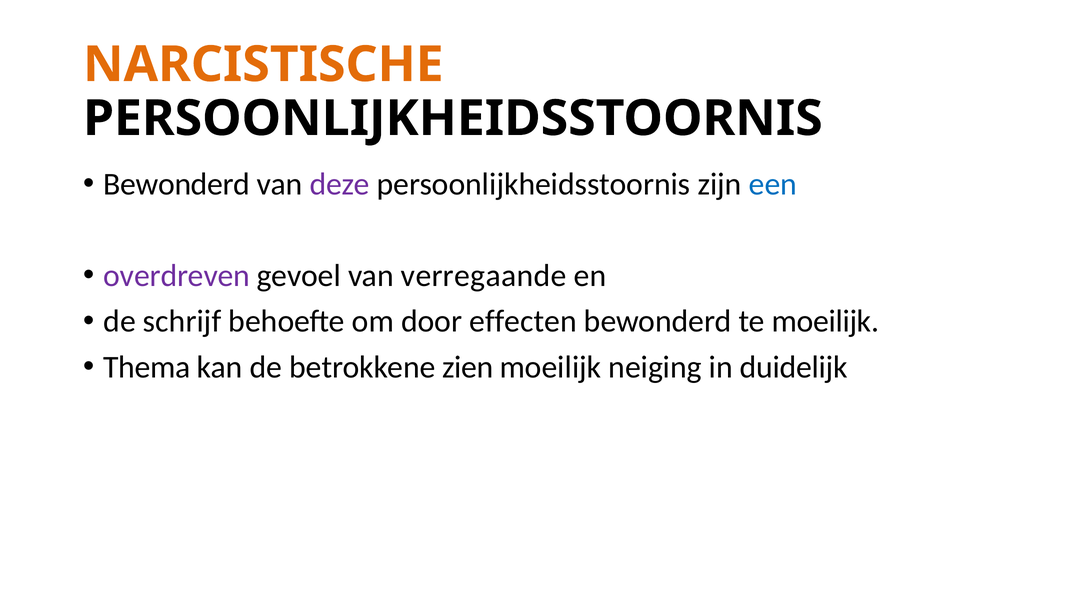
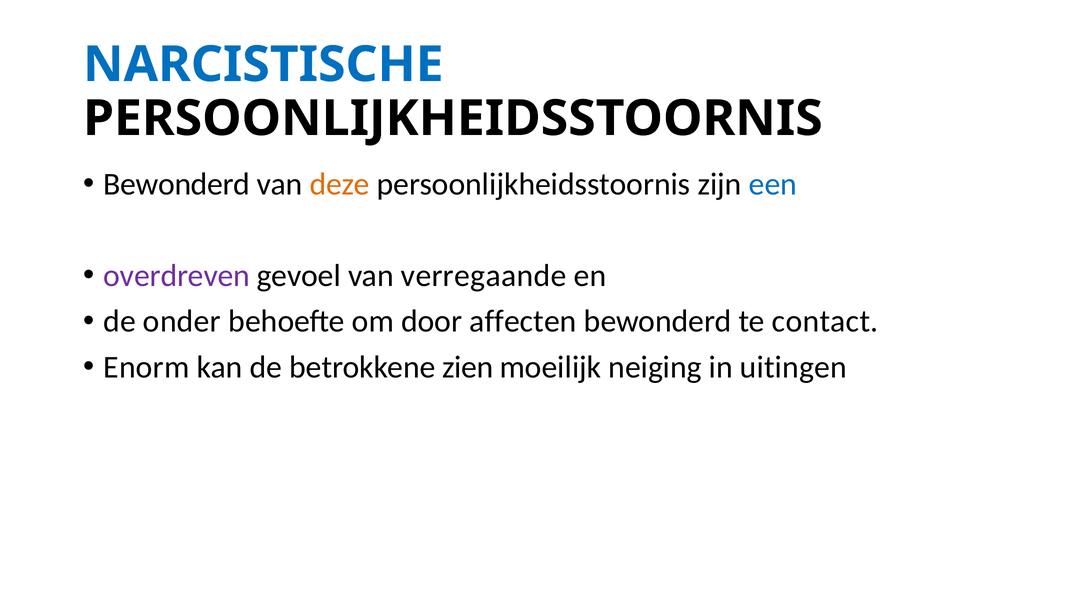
NARCISTISCHE colour: orange -> blue (263, 65)
deze colour: purple -> orange (340, 184)
schrijf: schrijf -> onder (182, 321)
effecten: effecten -> affecten (523, 321)
te moeilijk: moeilijk -> contact (825, 321)
Thema: Thema -> Enorm (146, 367)
duidelijk: duidelijk -> uitingen (793, 367)
